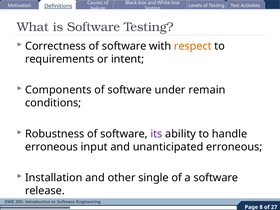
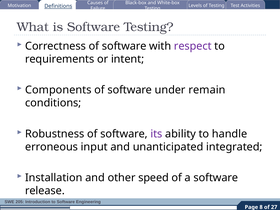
respect colour: orange -> purple (193, 46)
unanticipated erroneous: erroneous -> integrated (234, 147)
single: single -> speed (154, 178)
